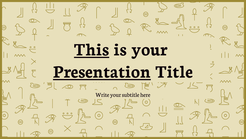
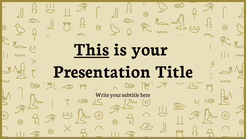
Presentation underline: present -> none (102, 71)
